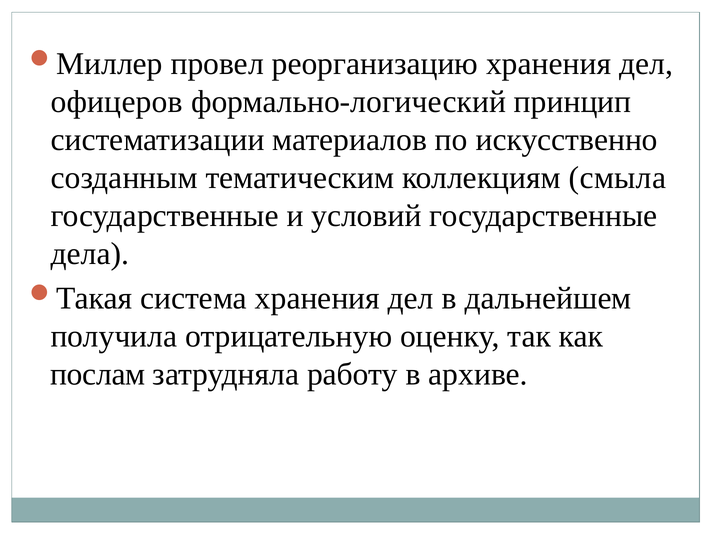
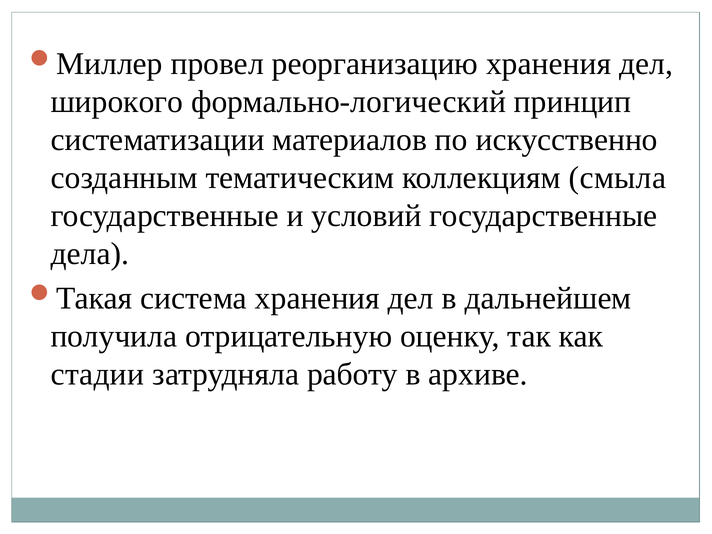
офицеров: офицеров -> широкого (117, 102)
послам: послам -> стадии (97, 374)
